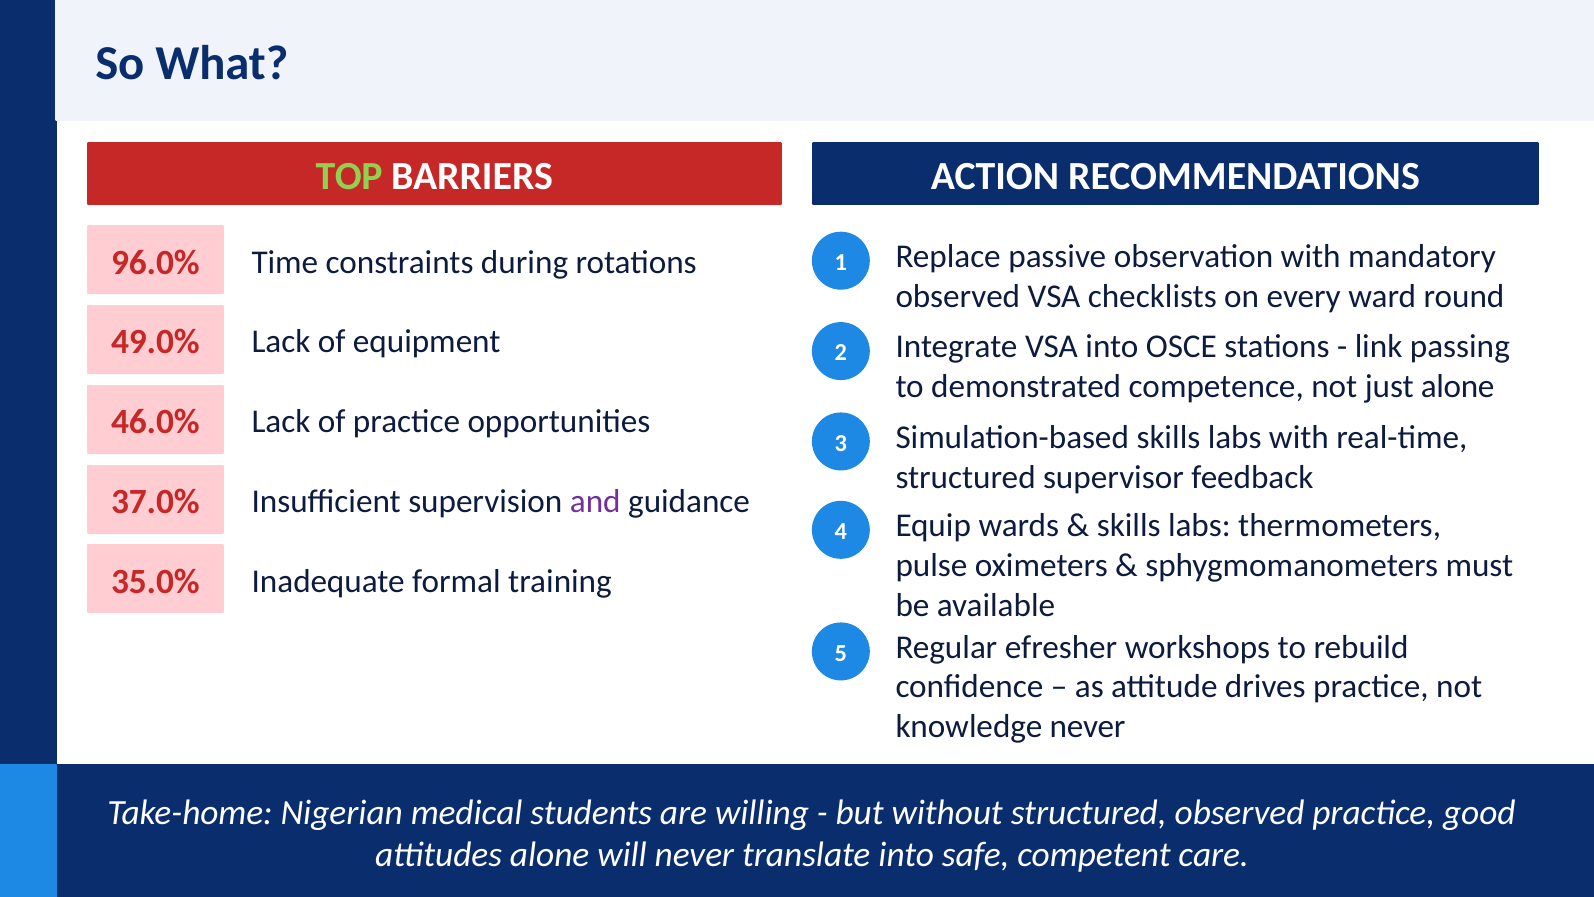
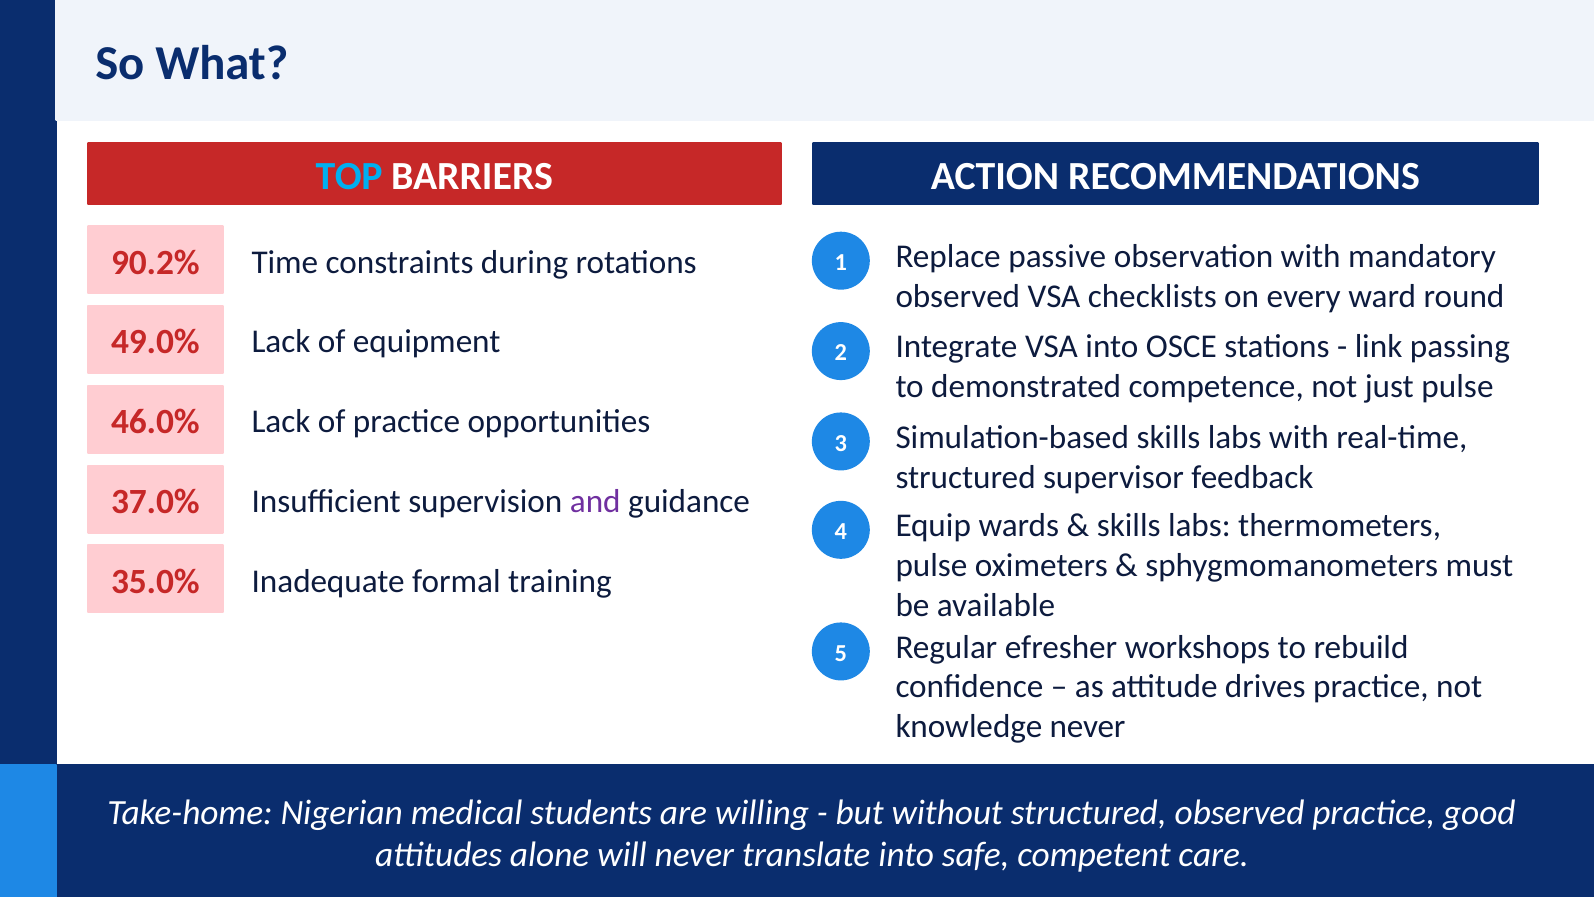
TOP colour: light green -> light blue (349, 176)
96.0%: 96.0% -> 90.2% (155, 262)
just alone: alone -> pulse (1457, 387)
